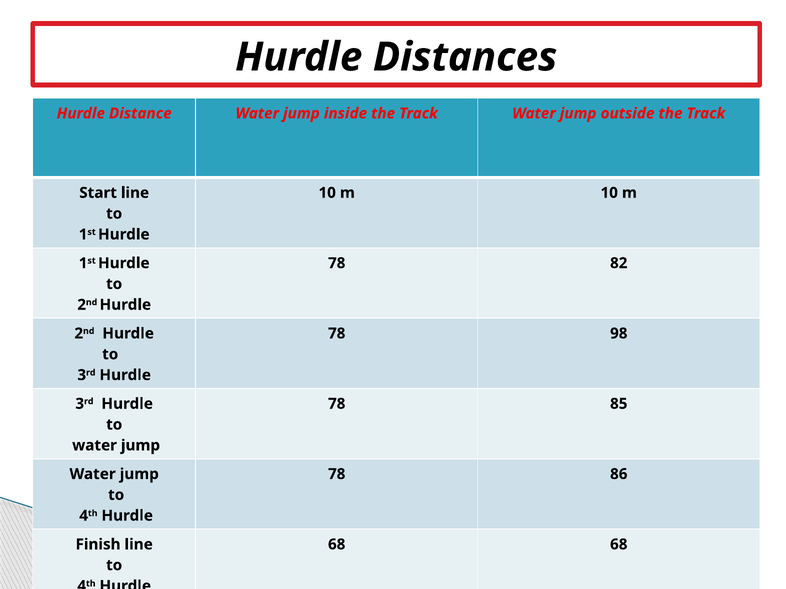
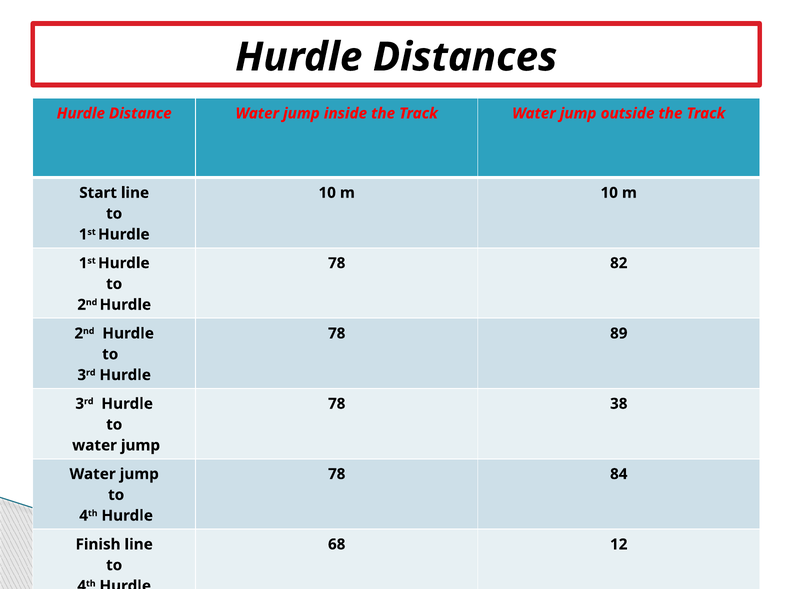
98: 98 -> 89 (619, 334)
85: 85 -> 38 (619, 404)
86: 86 -> 84 (619, 474)
68 68: 68 -> 12 (619, 545)
